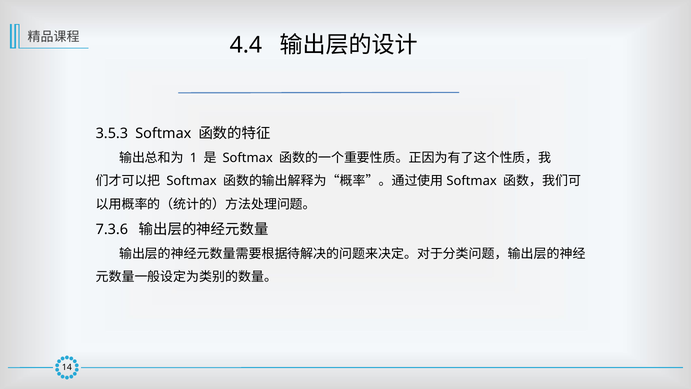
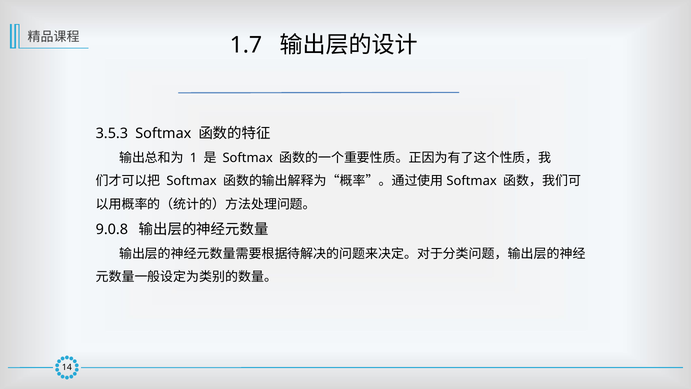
4.4: 4.4 -> 1.7 (246, 45)
7.3.6: 7.3.6 -> 9.0.8 (112, 229)
